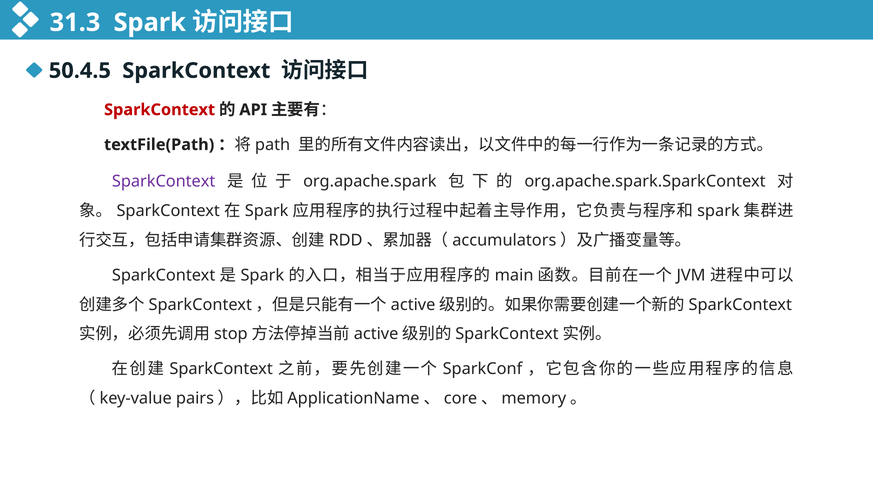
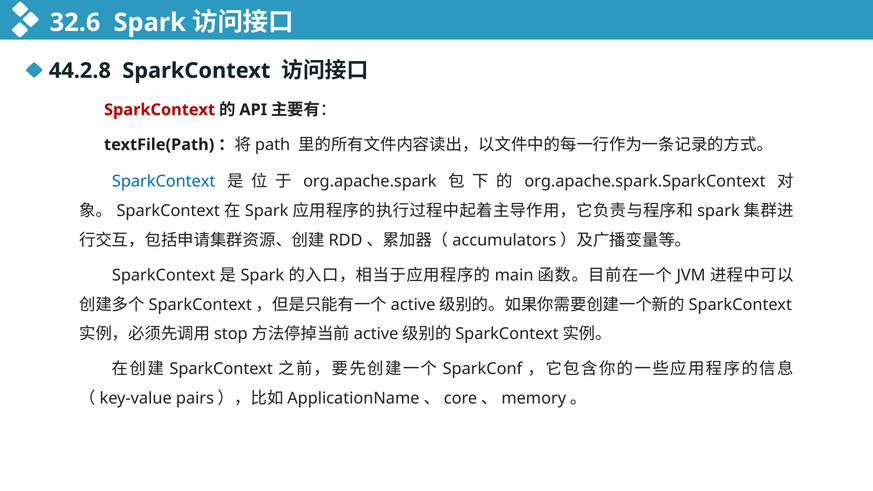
31.3: 31.3 -> 32.6 (75, 23)
50.4.5: 50.4.5 -> 44.2.8 (80, 71)
SparkContext colour: purple -> blue (164, 181)
